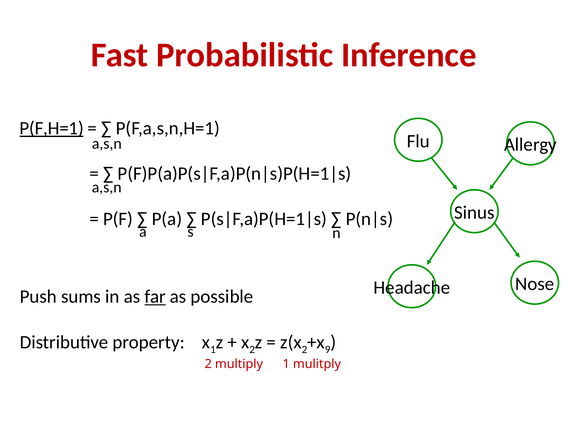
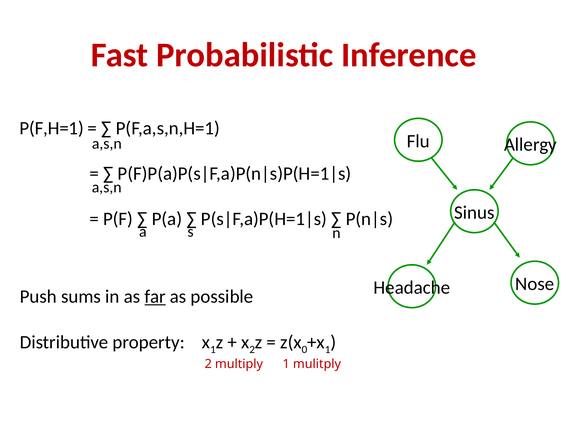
P(F,H=1 underline: present -> none (52, 128)
2: 2 -> 0 (305, 349)
9: 9 -> 1 (328, 349)
